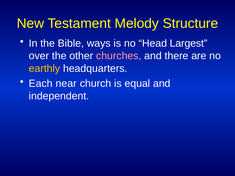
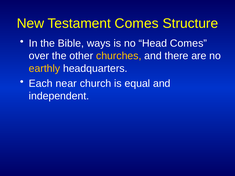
Testament Melody: Melody -> Comes (137, 23)
Head Largest: Largest -> Comes (188, 43)
churches colour: pink -> yellow (119, 56)
